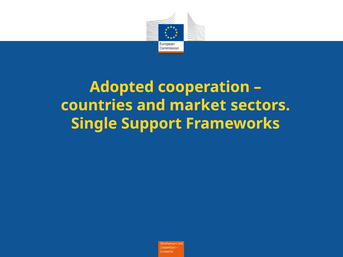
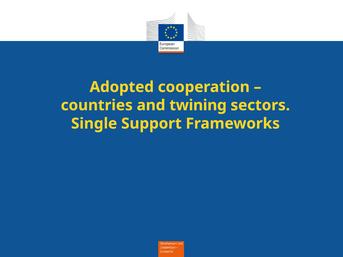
market: market -> twining (198, 105)
